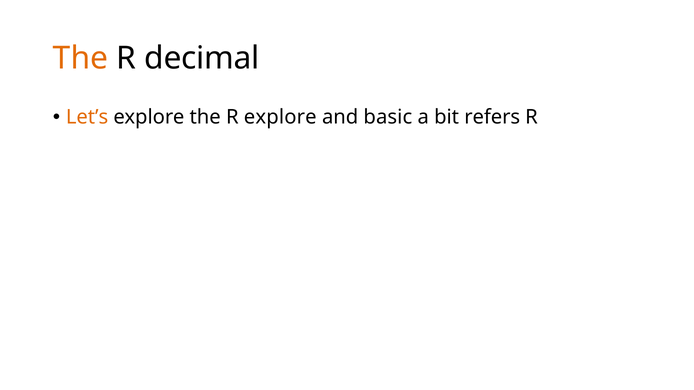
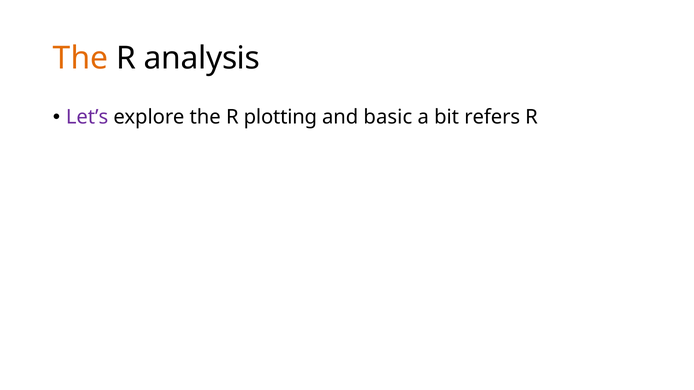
decimal: decimal -> analysis (202, 58)
Let’s colour: orange -> purple (87, 117)
R explore: explore -> plotting (280, 117)
